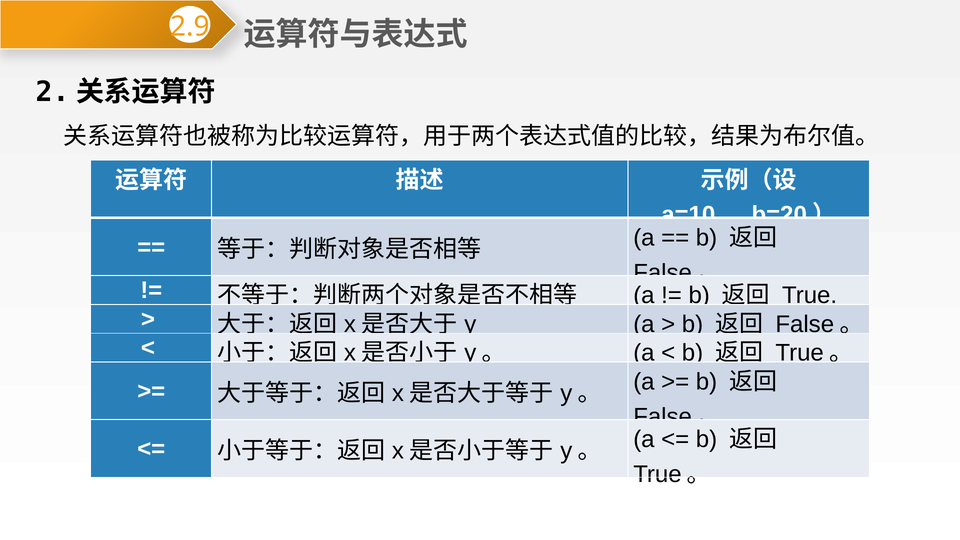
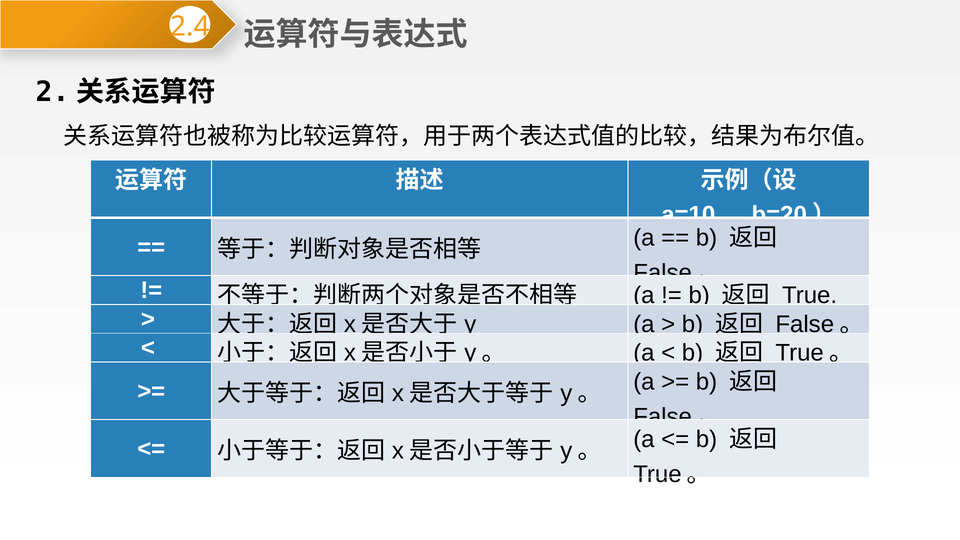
2.9: 2.9 -> 2.4 (190, 26)
